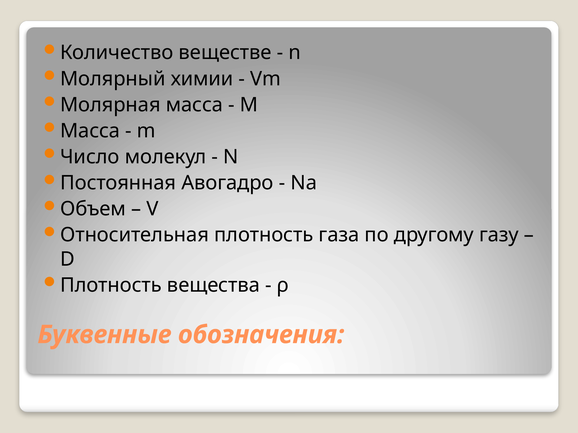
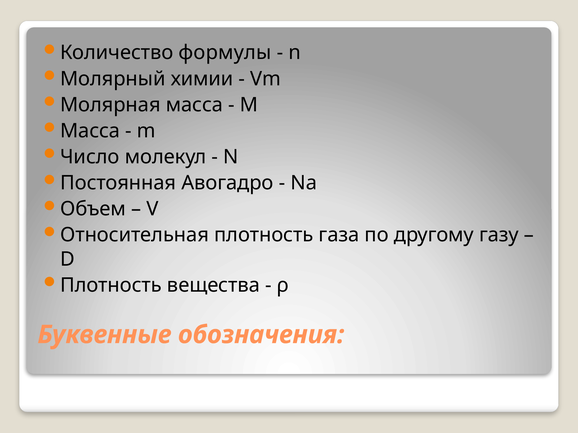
веществе: веществе -> формулы (225, 53)
